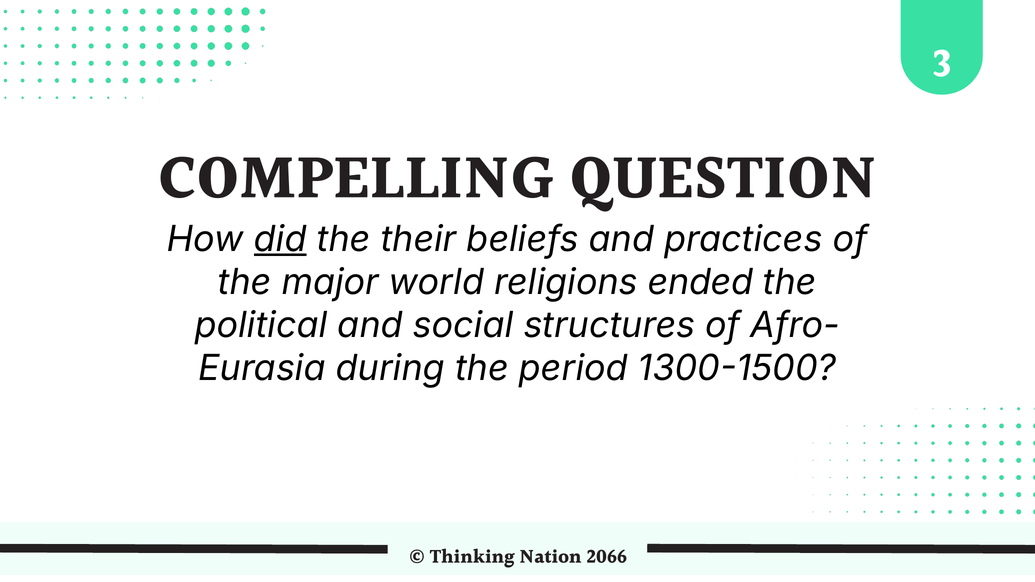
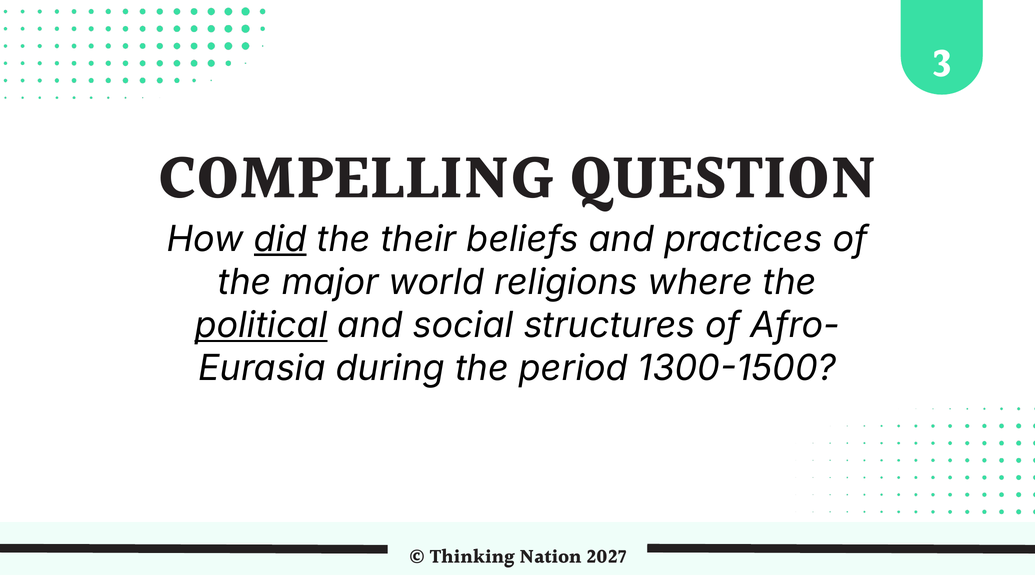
ended: ended -> where (700, 282)
political underline: none -> present (261, 326)
2066: 2066 -> 2027 (606, 557)
